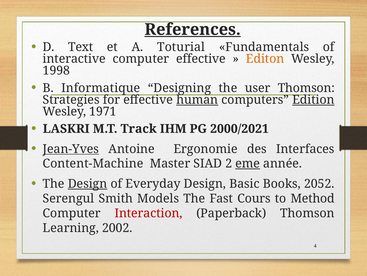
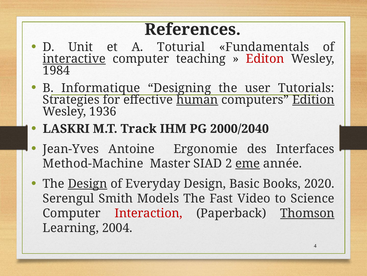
References underline: present -> none (193, 29)
Text: Text -> Unit (81, 47)
interactive underline: none -> present (74, 59)
computer effective: effective -> teaching (201, 59)
Editon colour: orange -> red (265, 59)
1998: 1998 -> 1984 (56, 70)
user Thomson: Thomson -> Tutorials (306, 88)
1971: 1971 -> 1936 (103, 111)
2000/2021: 2000/2021 -> 2000/2040 (239, 128)
Jean-Yves underline: present -> none (71, 149)
Content-Machine: Content-Machine -> Method-Machine (93, 163)
2052: 2052 -> 2020 (319, 183)
Cours: Cours -> Video (254, 198)
Method: Method -> Science (312, 198)
Thomson underline: none -> present (307, 213)
2002: 2002 -> 2004 (117, 227)
